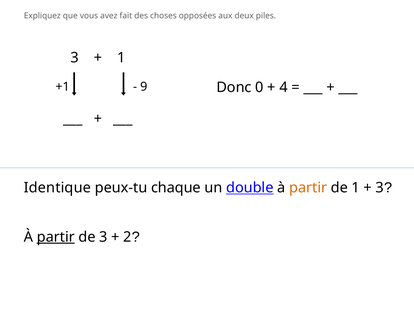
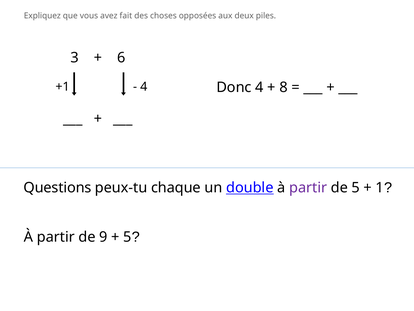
1: 1 -> 6 (121, 58)
Donc 0: 0 -> 4 (259, 87)
4: 4 -> 8 (284, 87)
9: 9 -> 4 (144, 87)
Identique: Identique -> Questions (58, 187)
partir colour: orange -> purple (308, 187)
de 1: 1 -> 5 (356, 187)
3: 3 -> 1 (380, 187)
partir underline: present -> none (56, 237)
de 3: 3 -> 9 (103, 237)
2: 2 -> 5 (127, 237)
